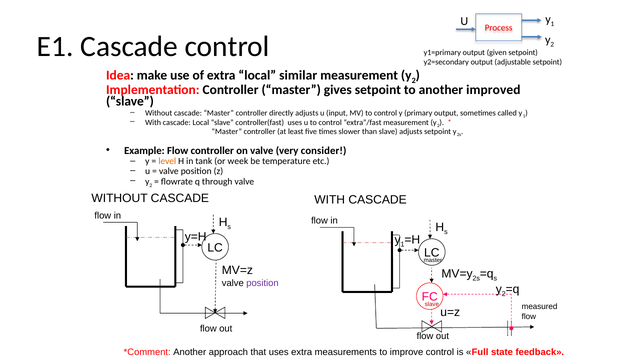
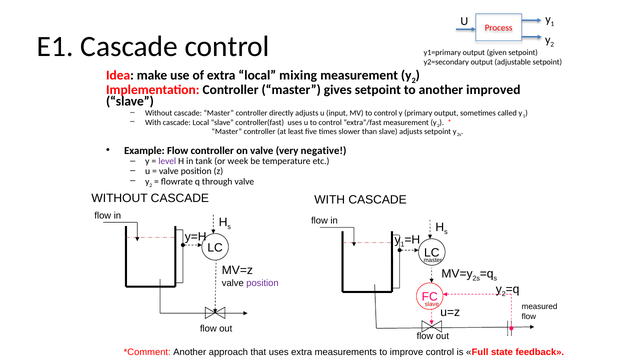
similar: similar -> mixing (298, 76)
consider: consider -> negative (324, 151)
level colour: orange -> purple (167, 162)
